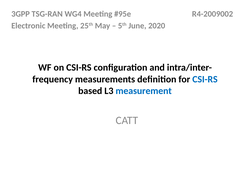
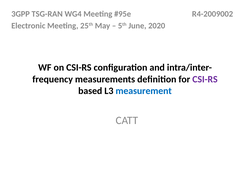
CSI-RS colour: blue -> purple (205, 79)
